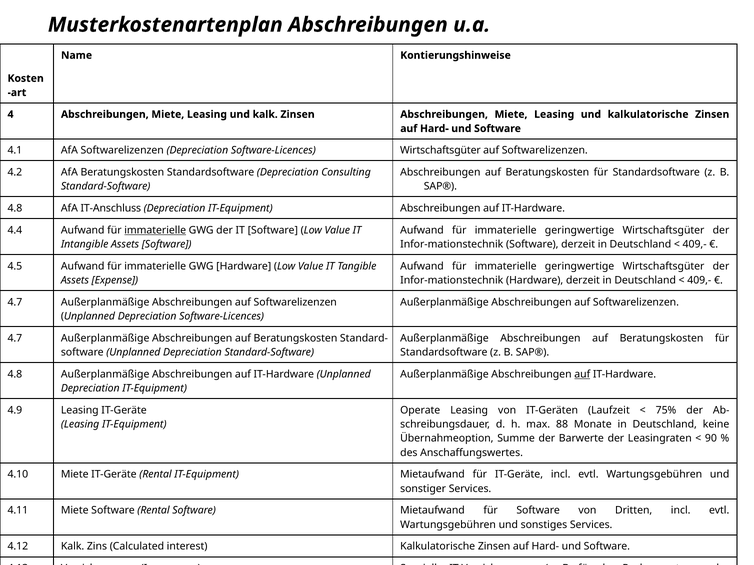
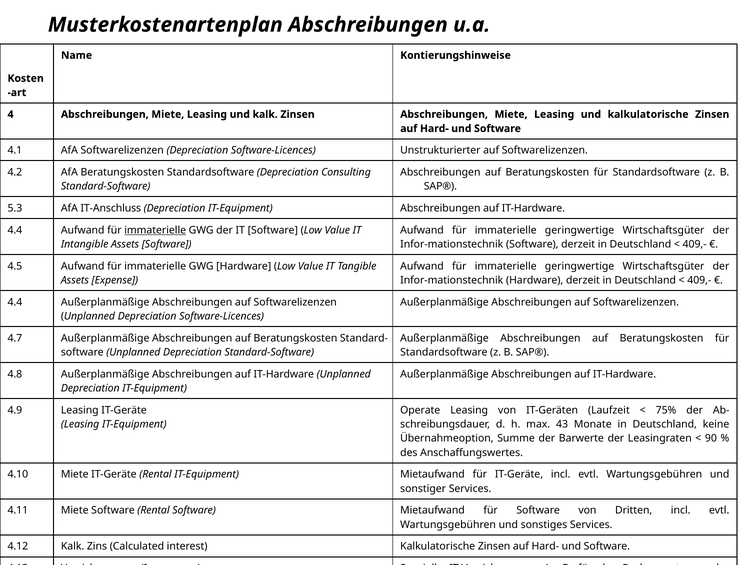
Software-Licences Wirtschaftsgüter: Wirtschaftsgüter -> Unstrukturierter (440, 150)
4.8: 4.8 -> 5.3 (15, 208)
4.7: 4.7 -> 4.4 (15, 302)
auf underline: present -> none (582, 374)
88: 88 -> 43 (562, 425)
